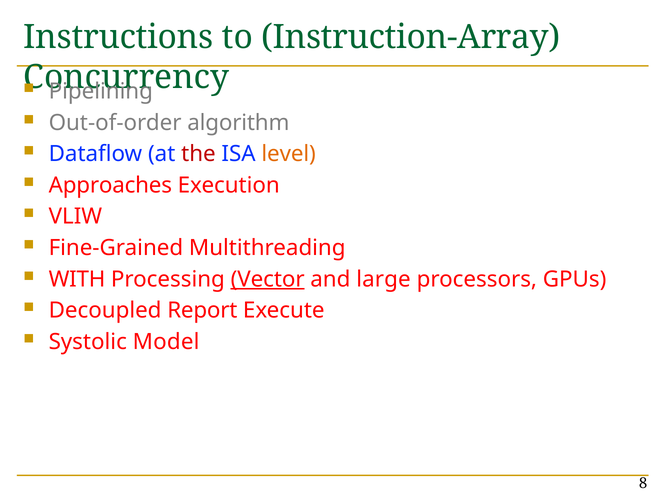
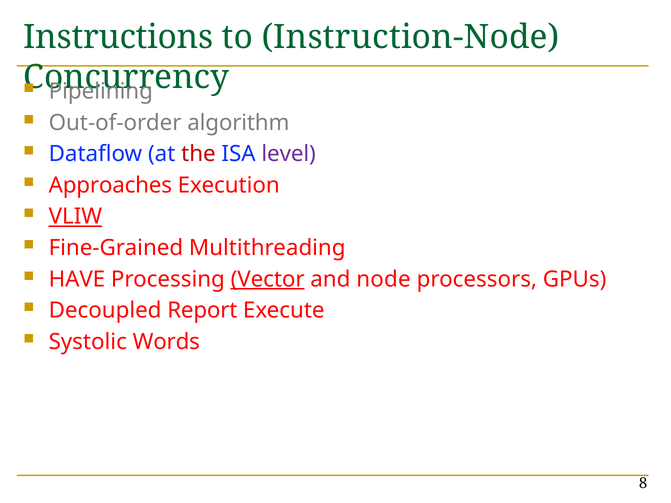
Instruction-Array: Instruction-Array -> Instruction-Node (411, 37)
level colour: orange -> purple (289, 154)
VLIW underline: none -> present (75, 217)
WITH: WITH -> HAVE (77, 279)
large: large -> node (383, 279)
Model: Model -> Words (166, 342)
